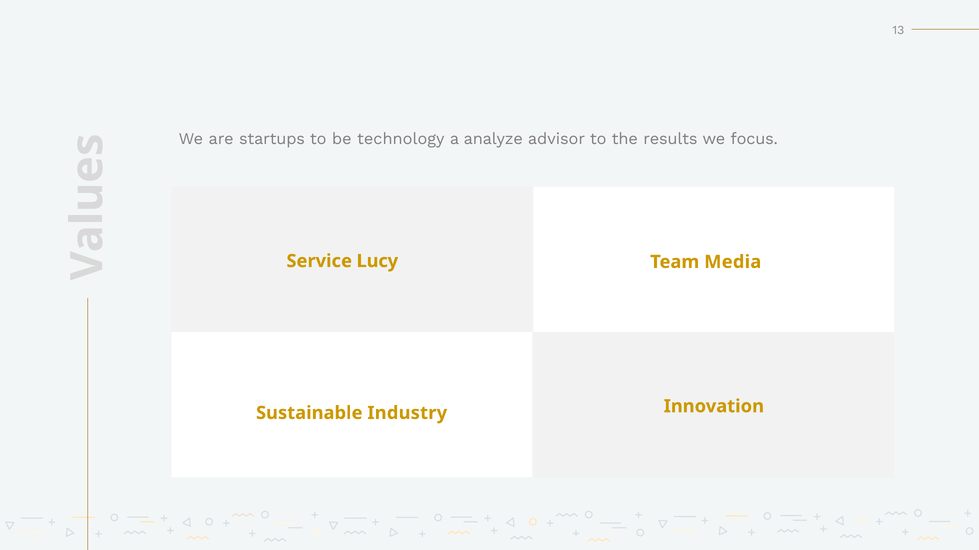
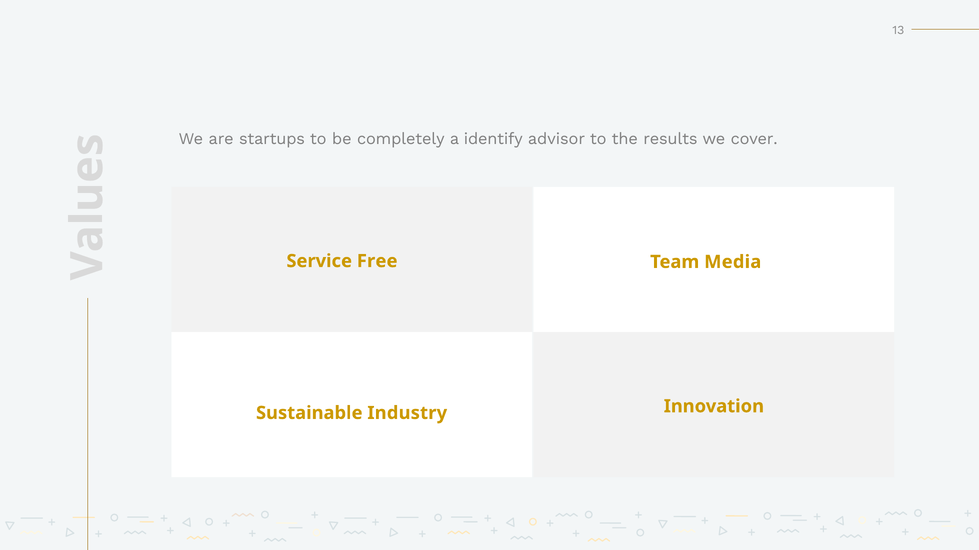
technology: technology -> completely (401, 139)
analyze: analyze -> identify (493, 139)
focus: focus -> cover (754, 139)
Lucy: Lucy -> Free (377, 261)
